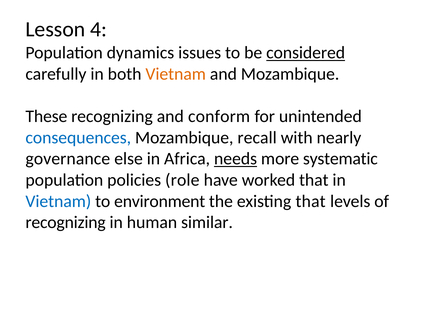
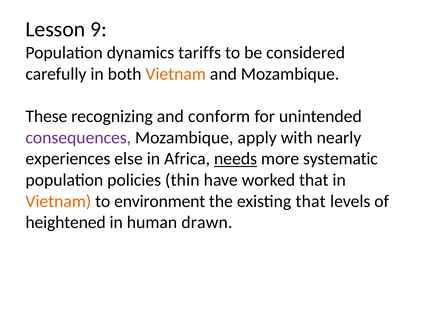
4: 4 -> 9 (99, 29)
issues: issues -> tariffs (200, 53)
considered underline: present -> none (306, 53)
consequences colour: blue -> purple (78, 138)
recall: recall -> apply (257, 138)
governance: governance -> experiences (68, 159)
role: role -> thin (182, 180)
Vietnam colour: blue -> orange (58, 201)
recognizing: recognizing -> heightened (66, 222)
similar: similar -> drawn (207, 222)
